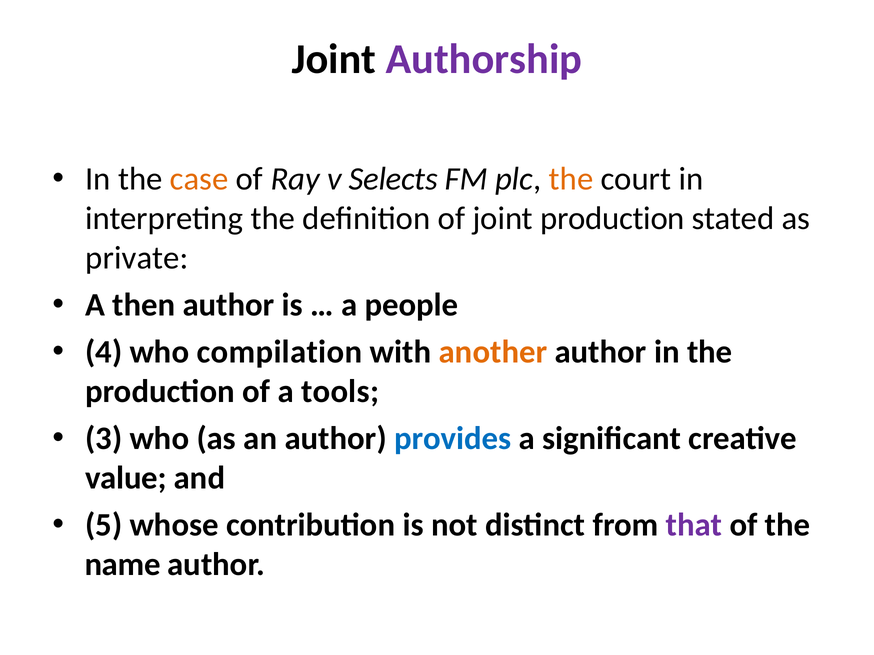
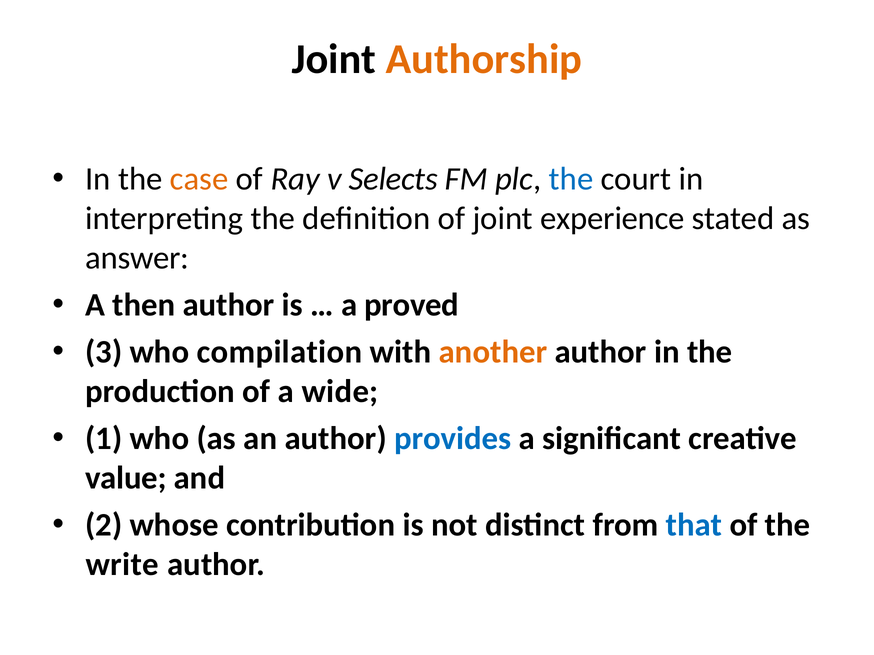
Authorship colour: purple -> orange (484, 59)
the colour: orange -> blue (571, 179)
joint production: production -> experience (613, 219)
private: private -> answer (137, 258)
people: people -> proved (412, 305)
4: 4 -> 3 (104, 352)
tools: tools -> wide (340, 392)
3: 3 -> 1 (104, 439)
5: 5 -> 2 (104, 525)
that colour: purple -> blue (694, 525)
name: name -> write (122, 565)
